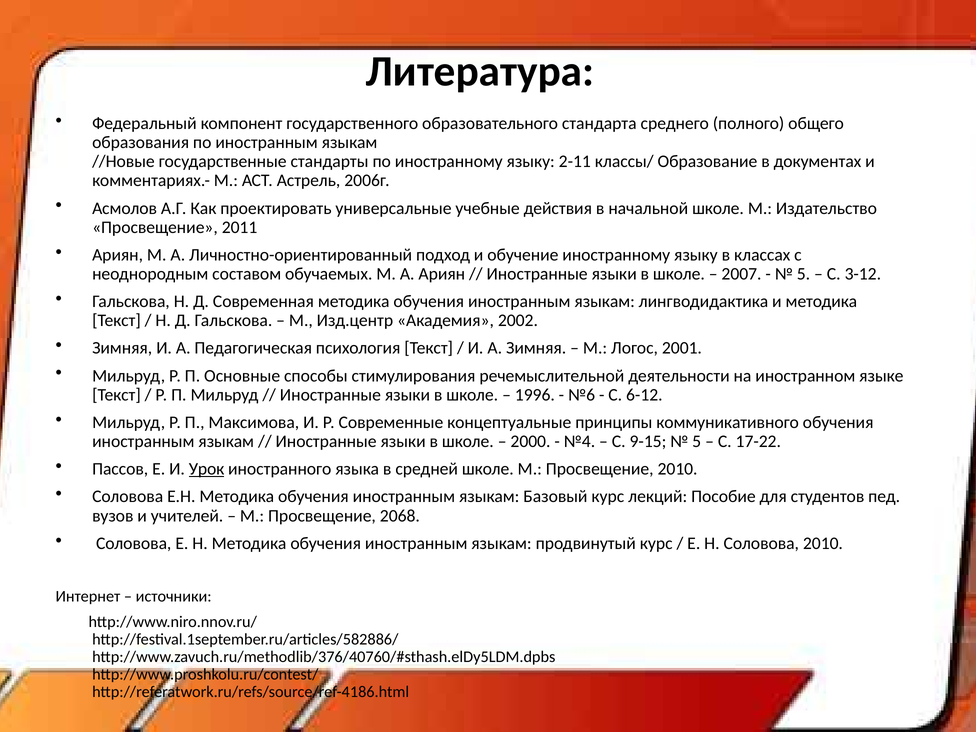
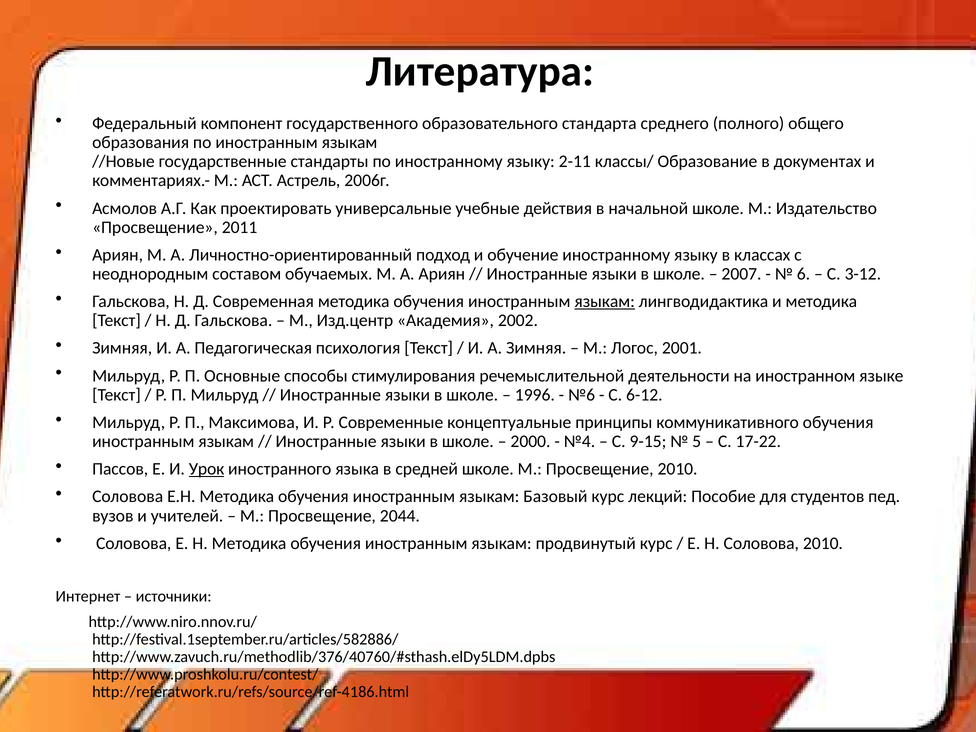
5: 5 -> 6 (804, 274)
языкам underline: none -> present (605, 302)
2068: 2068 -> 2044 (400, 516)
